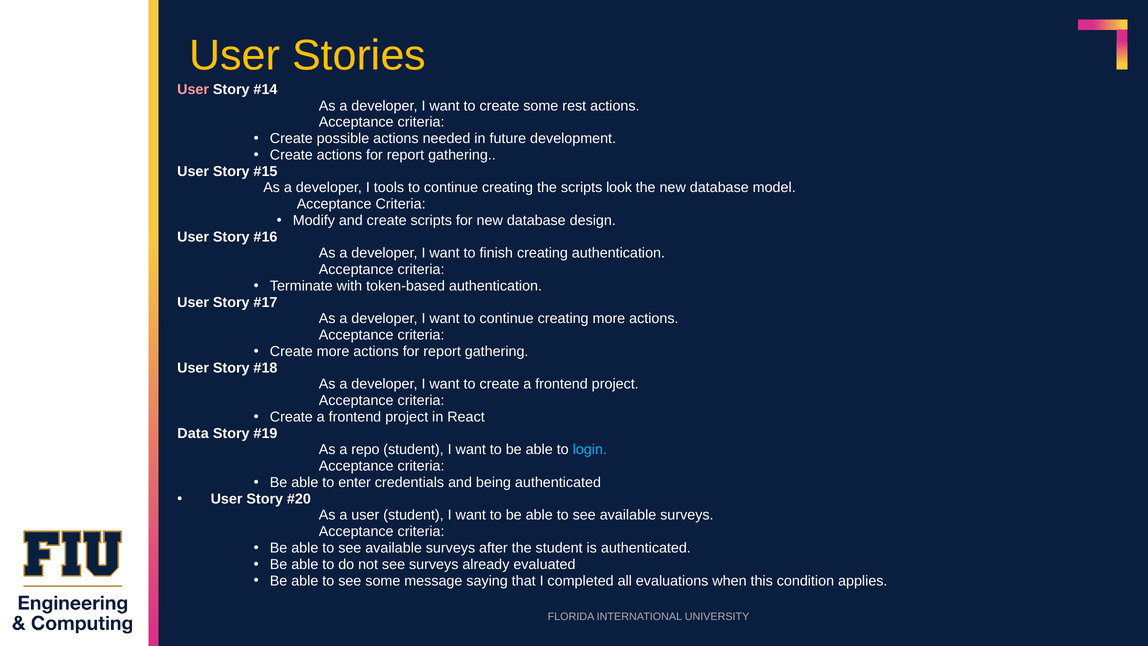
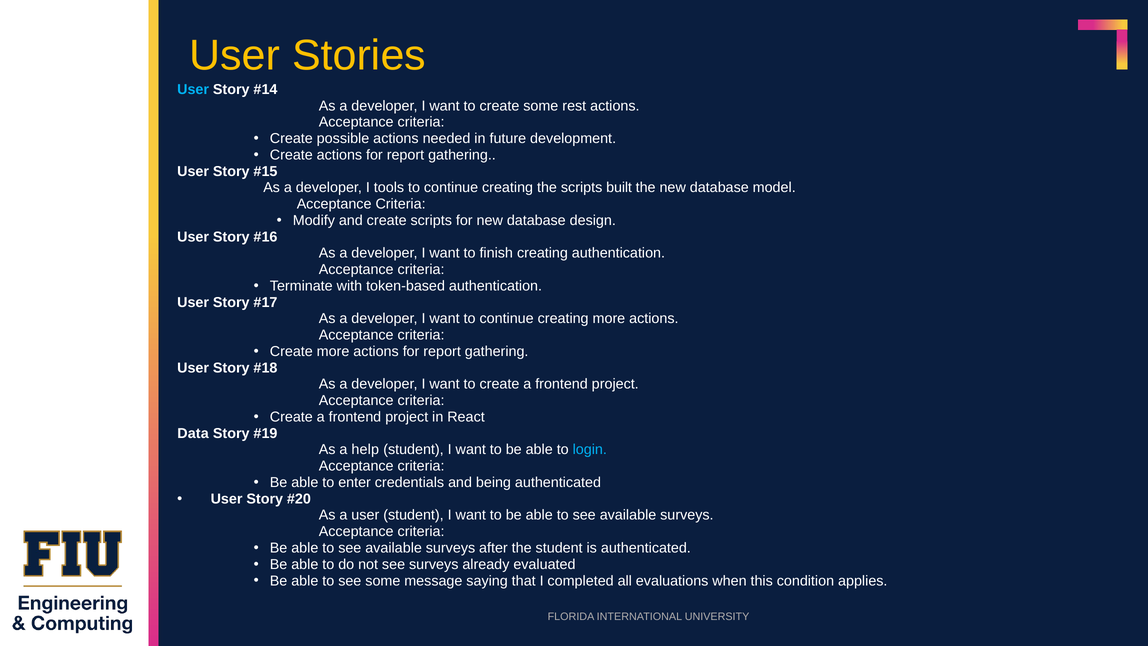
User colour: pink -> light blue (193, 89)
look: look -> built (619, 188)
repo: repo -> help (365, 450)
